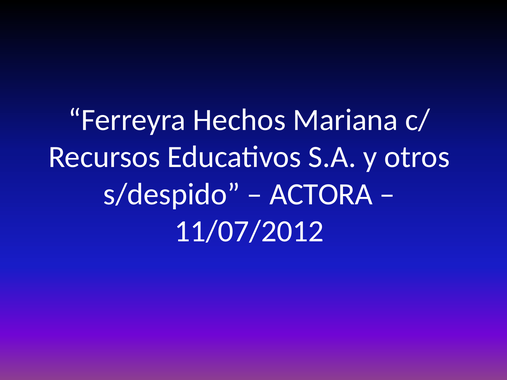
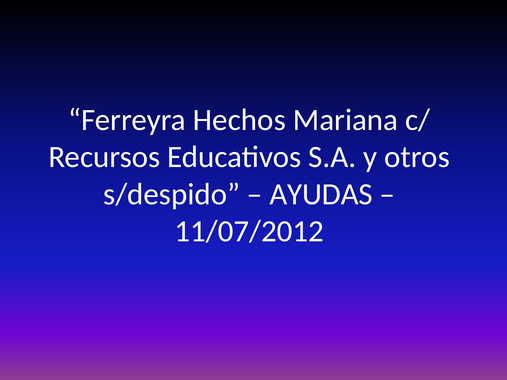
ACTORA: ACTORA -> AYUDAS (321, 194)
